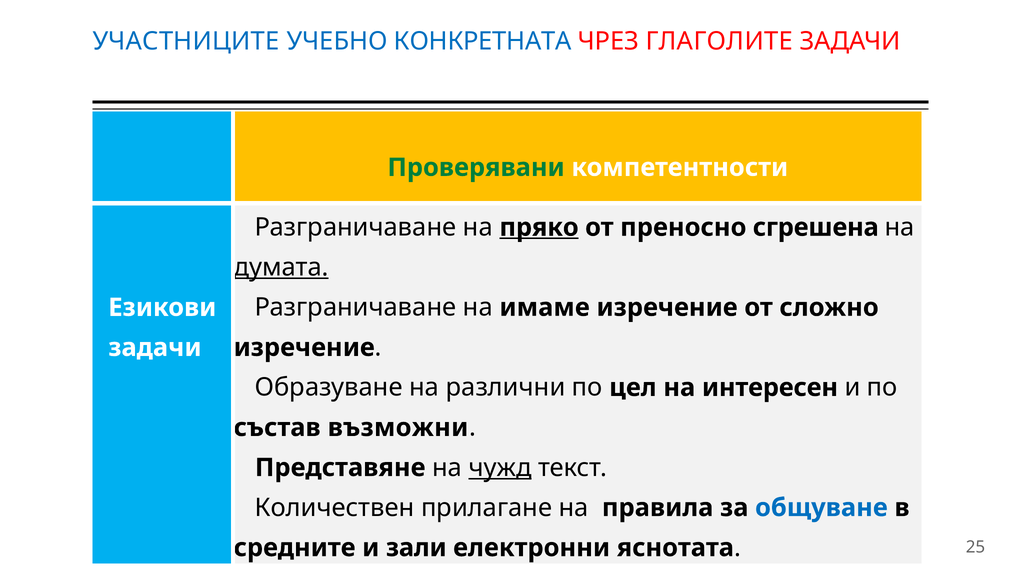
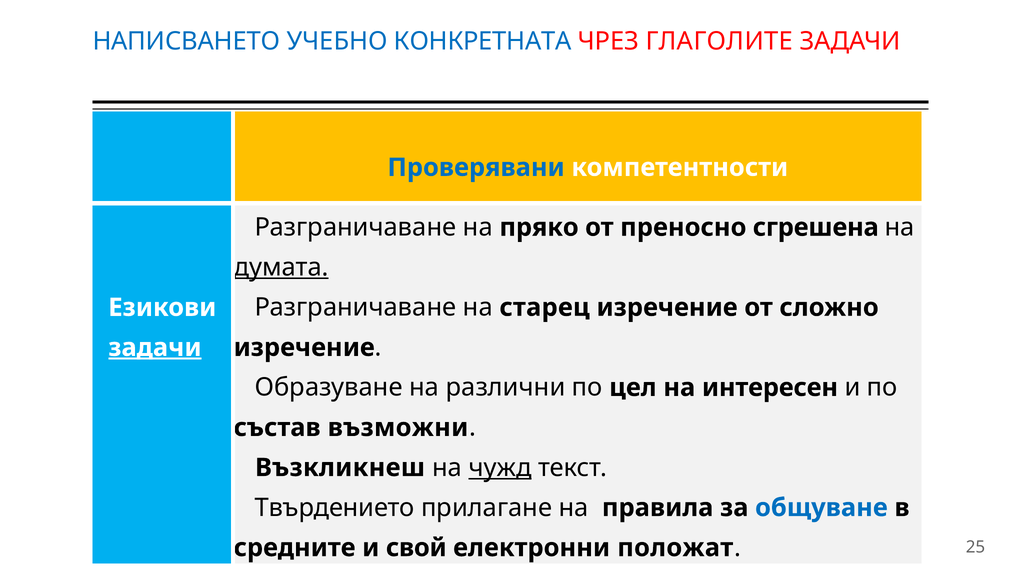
УЧАСТНИЦИТЕ: УЧАСТНИЦИТЕ -> НАПИСВАНЕТО (186, 41)
Проверявани colour: green -> blue (476, 168)
пряко underline: present -> none (539, 227)
имаме: имаме -> старец (545, 308)
задачи underline: none -> present (155, 348)
Представяне: Представяне -> Възкликнеш (340, 468)
Количествен: Количествен -> Твърдението (335, 508)
зали: зали -> свой (416, 548)
яснотата: яснотата -> положат (675, 548)
